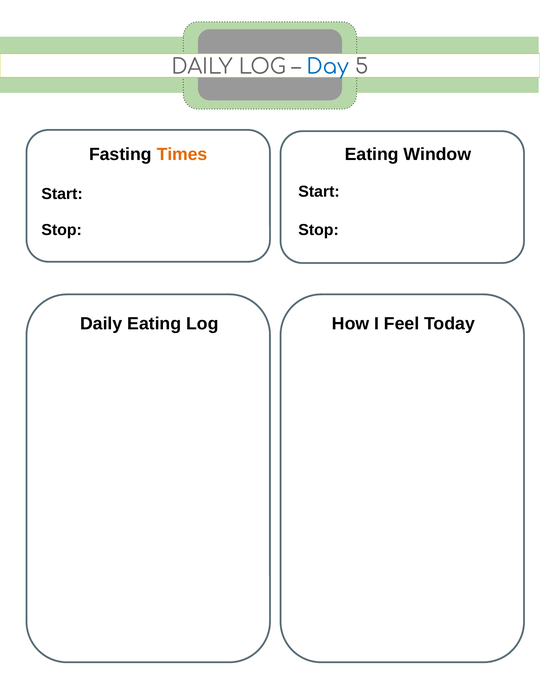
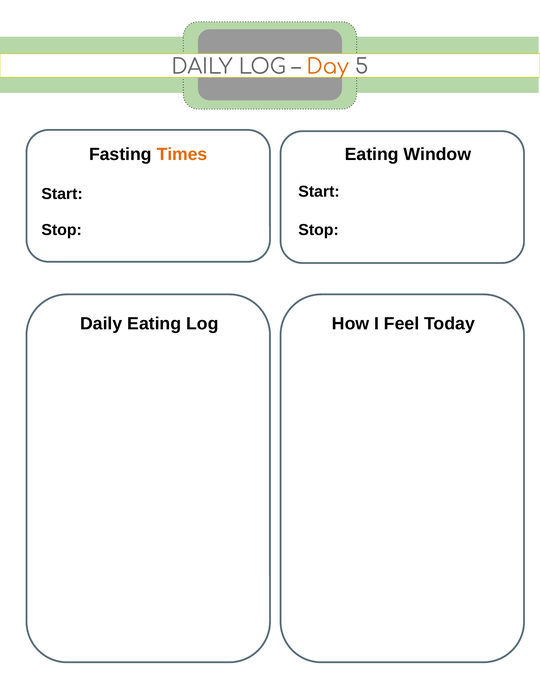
Day colour: blue -> orange (328, 67)
